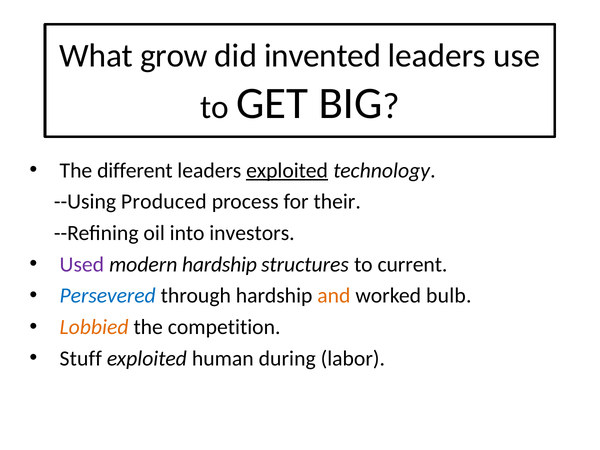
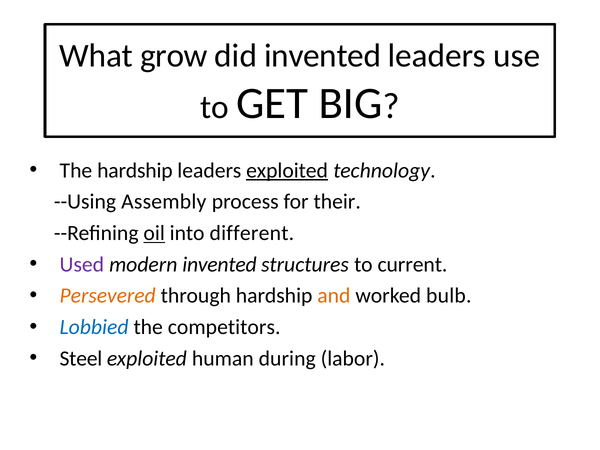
The different: different -> hardship (135, 171)
Produced: Produced -> Assembly (164, 202)
oil underline: none -> present (154, 233)
investors: investors -> different (252, 233)
modern hardship: hardship -> invented (219, 264)
Persevered colour: blue -> orange (108, 296)
Lobbied colour: orange -> blue (94, 327)
competition: competition -> competitors (224, 327)
Stuff: Stuff -> Steel (81, 358)
